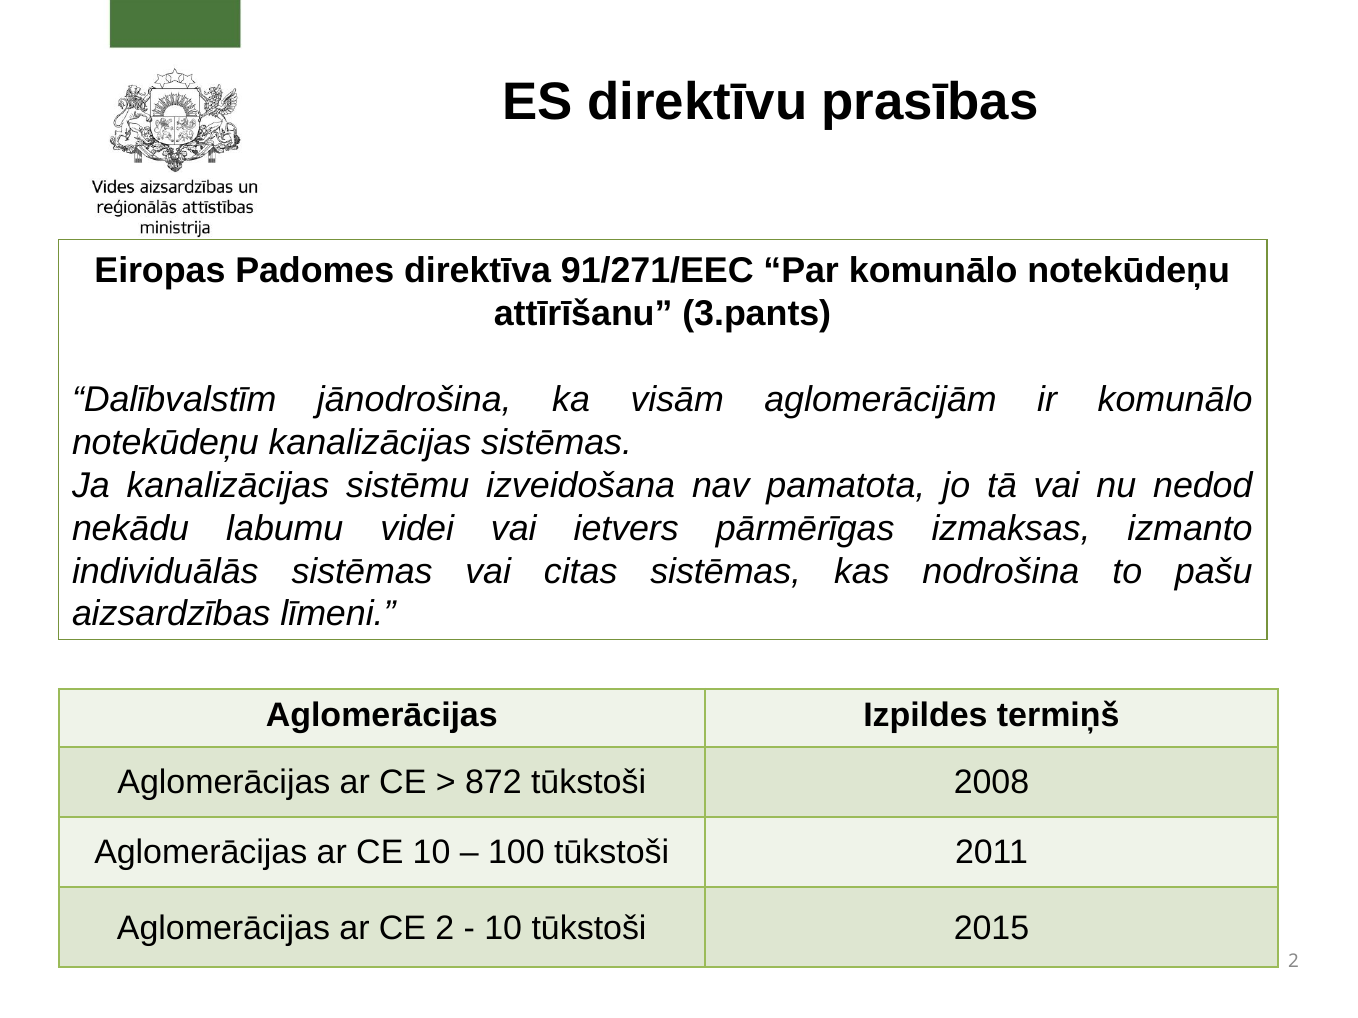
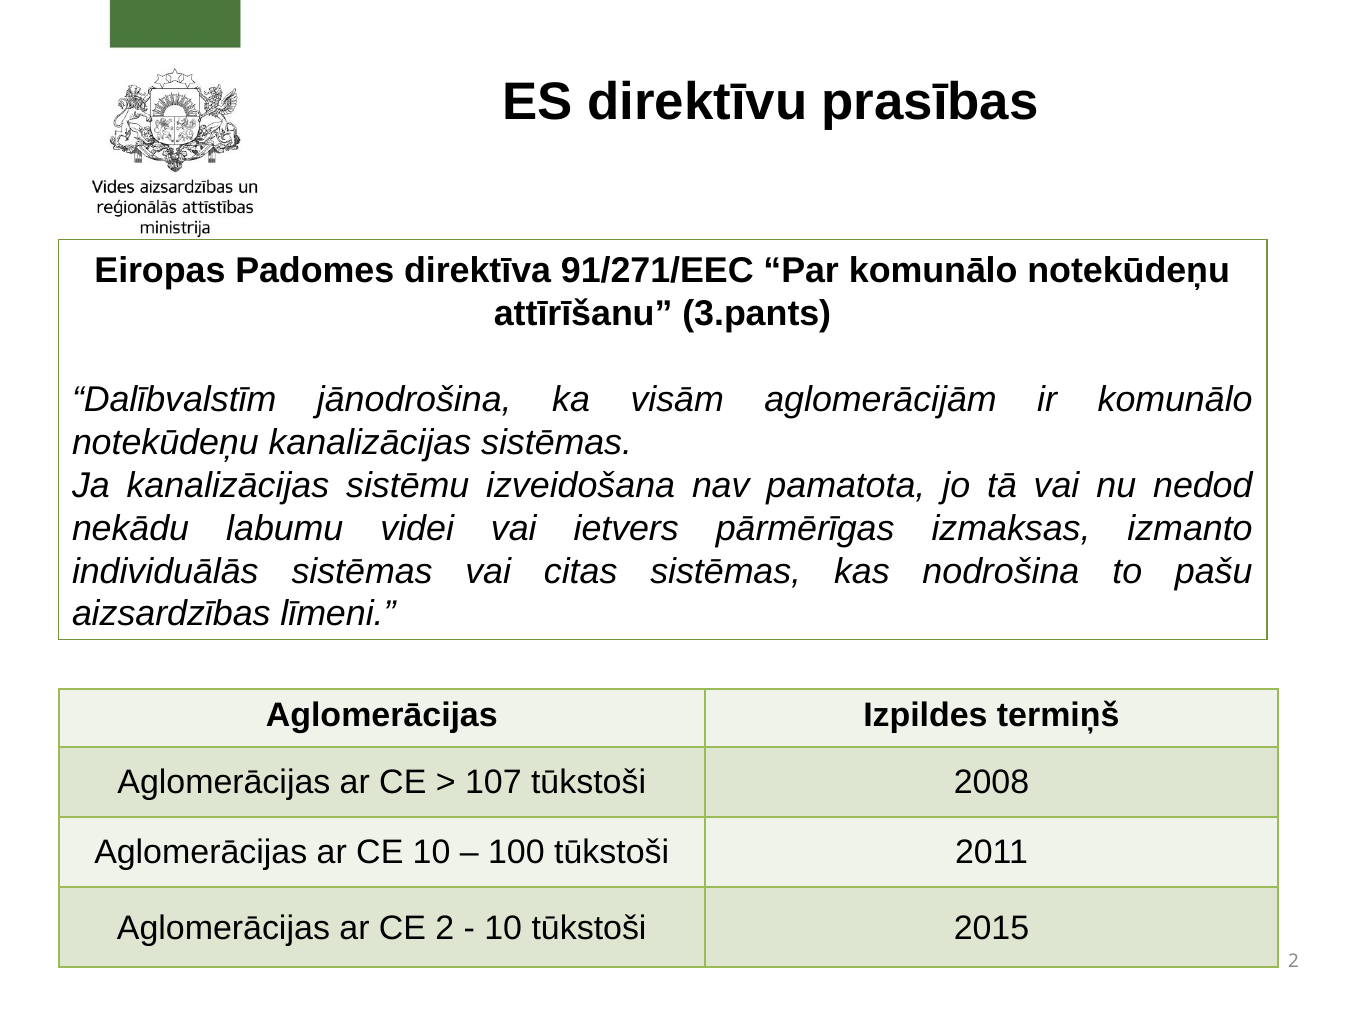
872: 872 -> 107 (493, 783)
